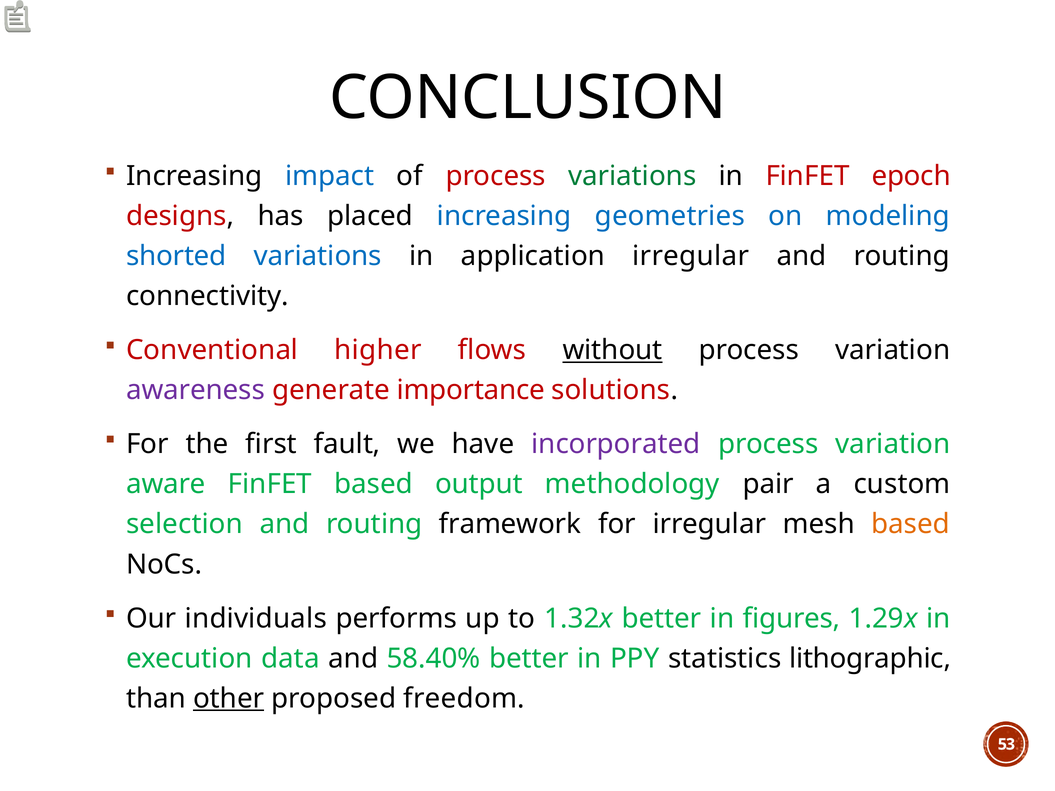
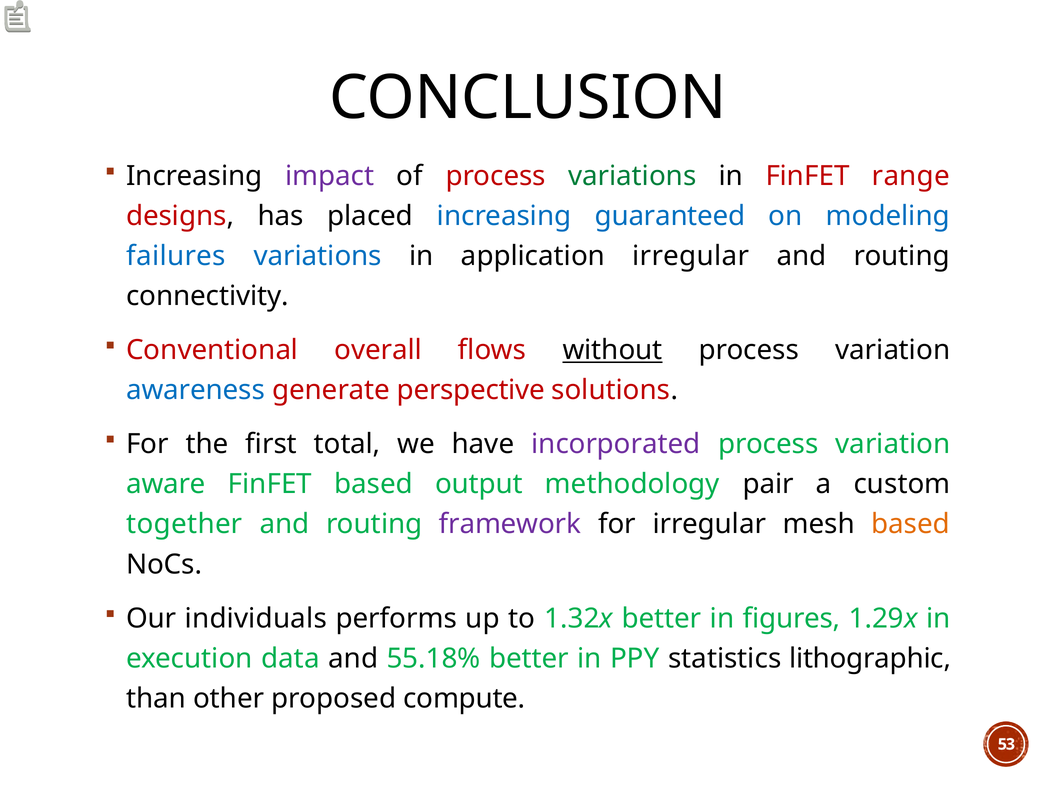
impact colour: blue -> purple (330, 176)
epoch: epoch -> range (911, 176)
geometries: geometries -> guaranteed (670, 216)
shorted: shorted -> failures (176, 256)
higher: higher -> overall (378, 350)
awareness colour: purple -> blue (196, 390)
importance: importance -> perspective (471, 390)
fault: fault -> total (347, 444)
selection: selection -> together (184, 524)
framework colour: black -> purple (510, 524)
58.40%: 58.40% -> 55.18% (434, 659)
other underline: present -> none (229, 699)
freedom: freedom -> compute (464, 699)
